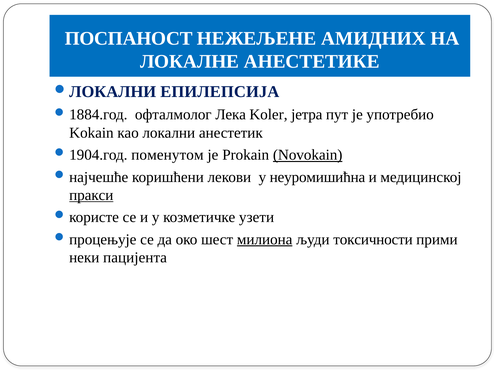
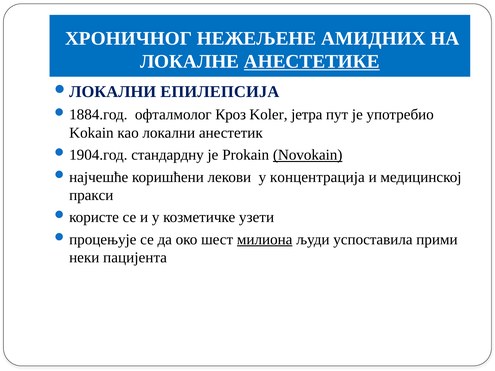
ПОСПАНОСТ: ПОСПАНОСТ -> ХРОНИЧНОГ (129, 39)
АНЕСТЕТИКЕ underline: none -> present (312, 62)
Лека: Лека -> Кроз (231, 115)
поменутом: поменутом -> стандардну (168, 155)
неуромишићна: неуромишићна -> концентрација (317, 177)
пракси underline: present -> none (91, 195)
токсичности: токсичности -> успоставила (373, 240)
